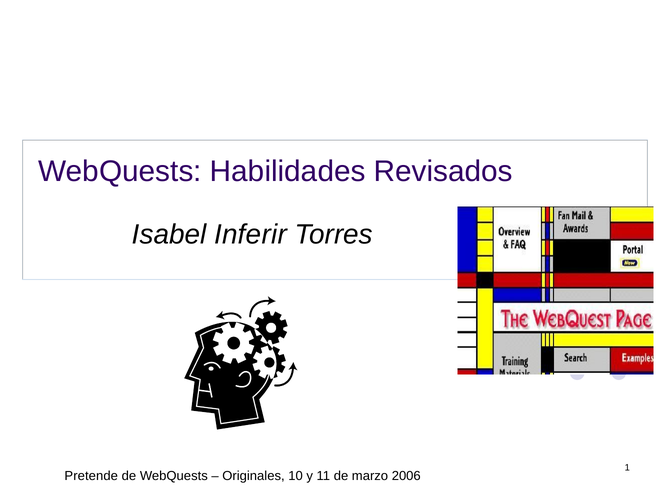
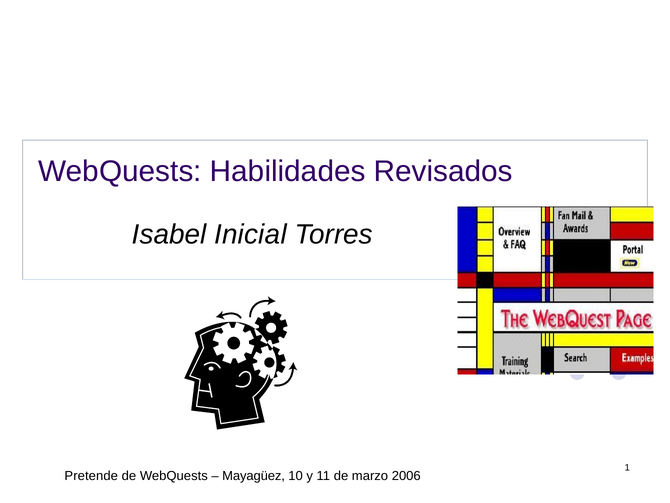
Inferir: Inferir -> Inicial (250, 234)
Originales: Originales -> Mayagüez (254, 476)
